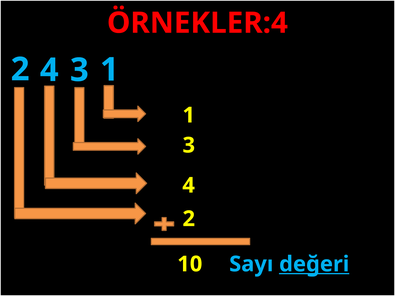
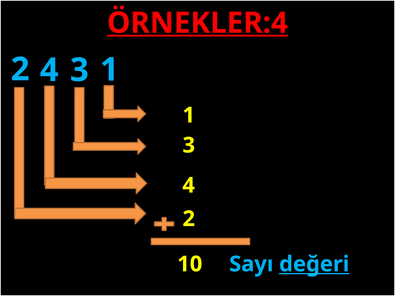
ÖRNEKLER:4 underline: none -> present (197, 23)
